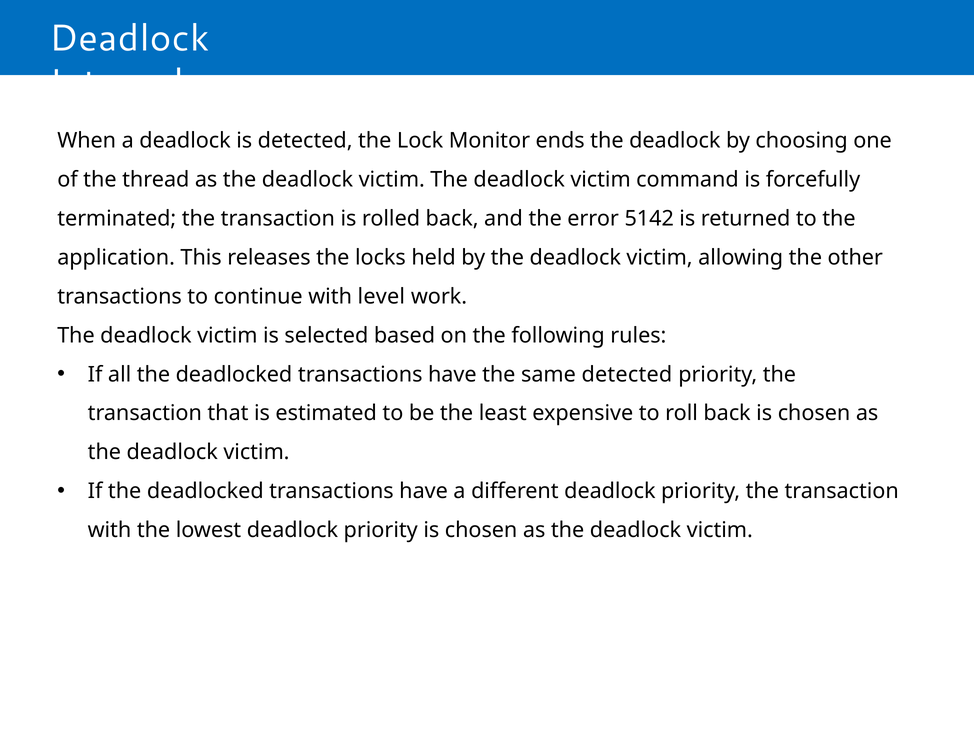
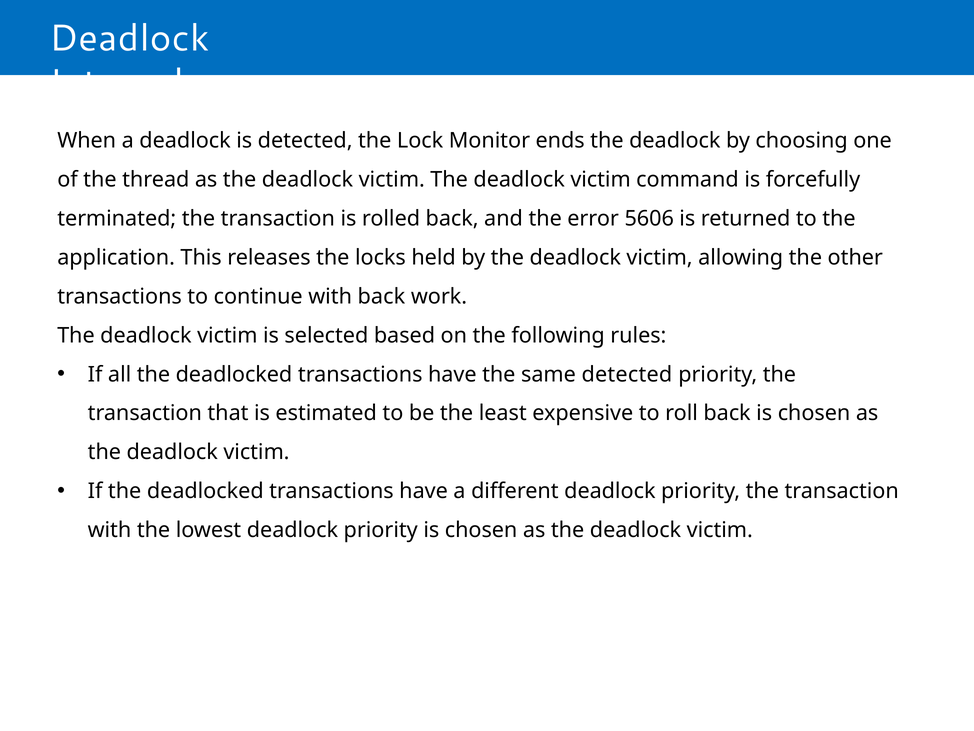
5142: 5142 -> 5606 (649, 218)
with level: level -> back (381, 296)
